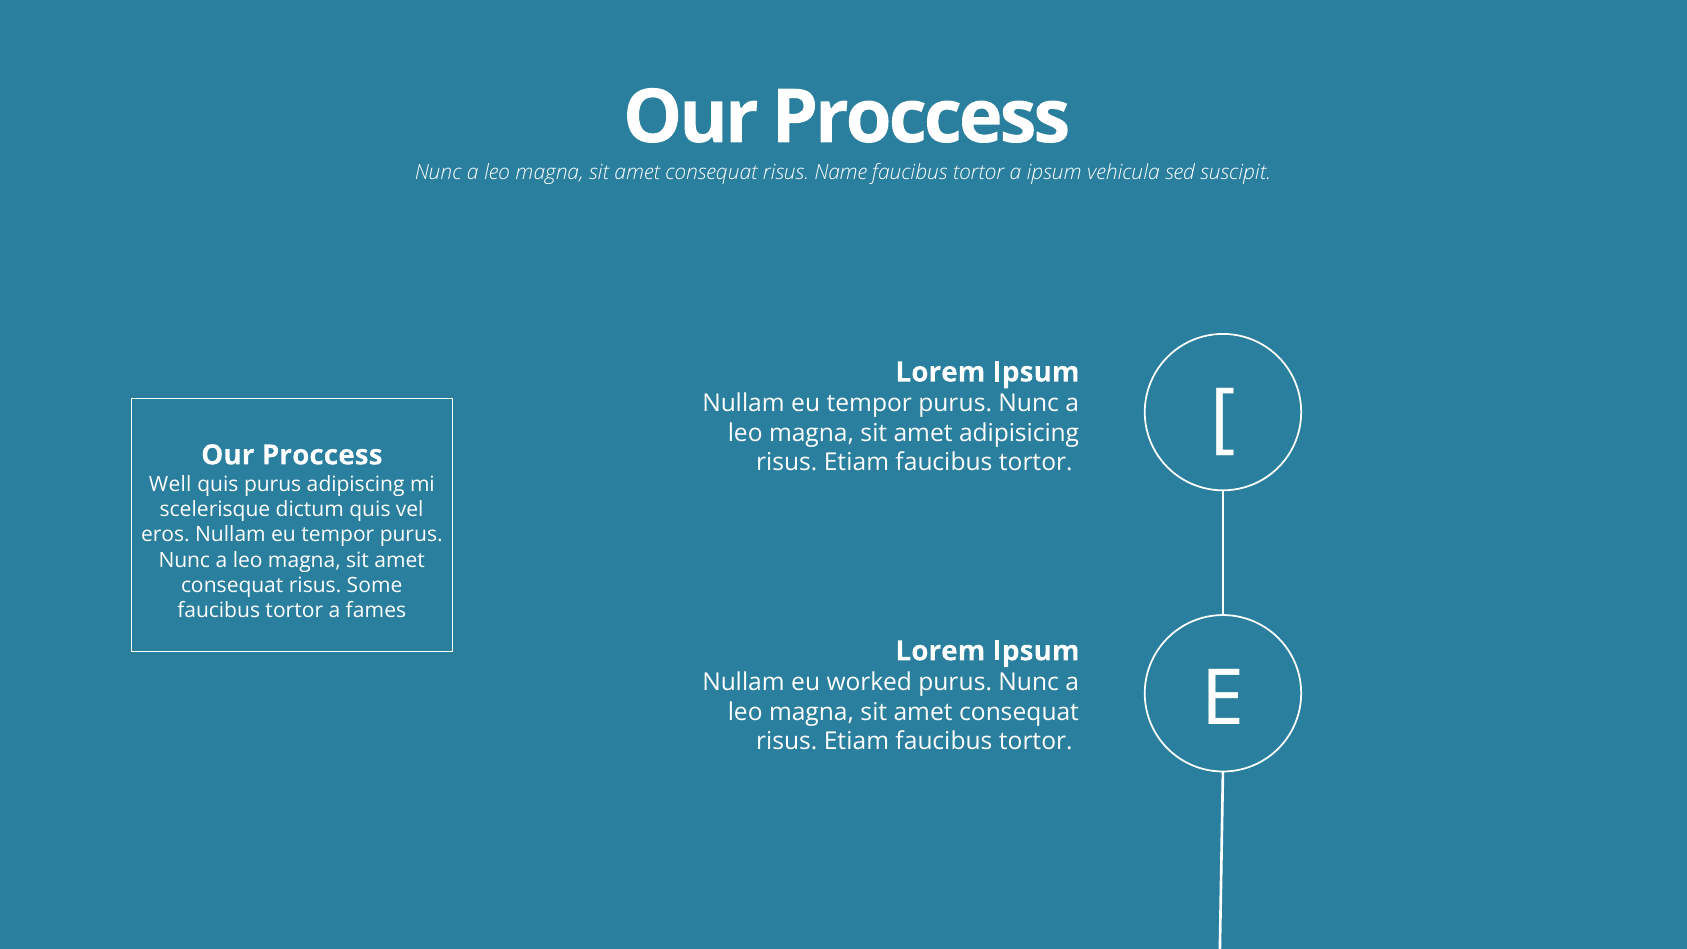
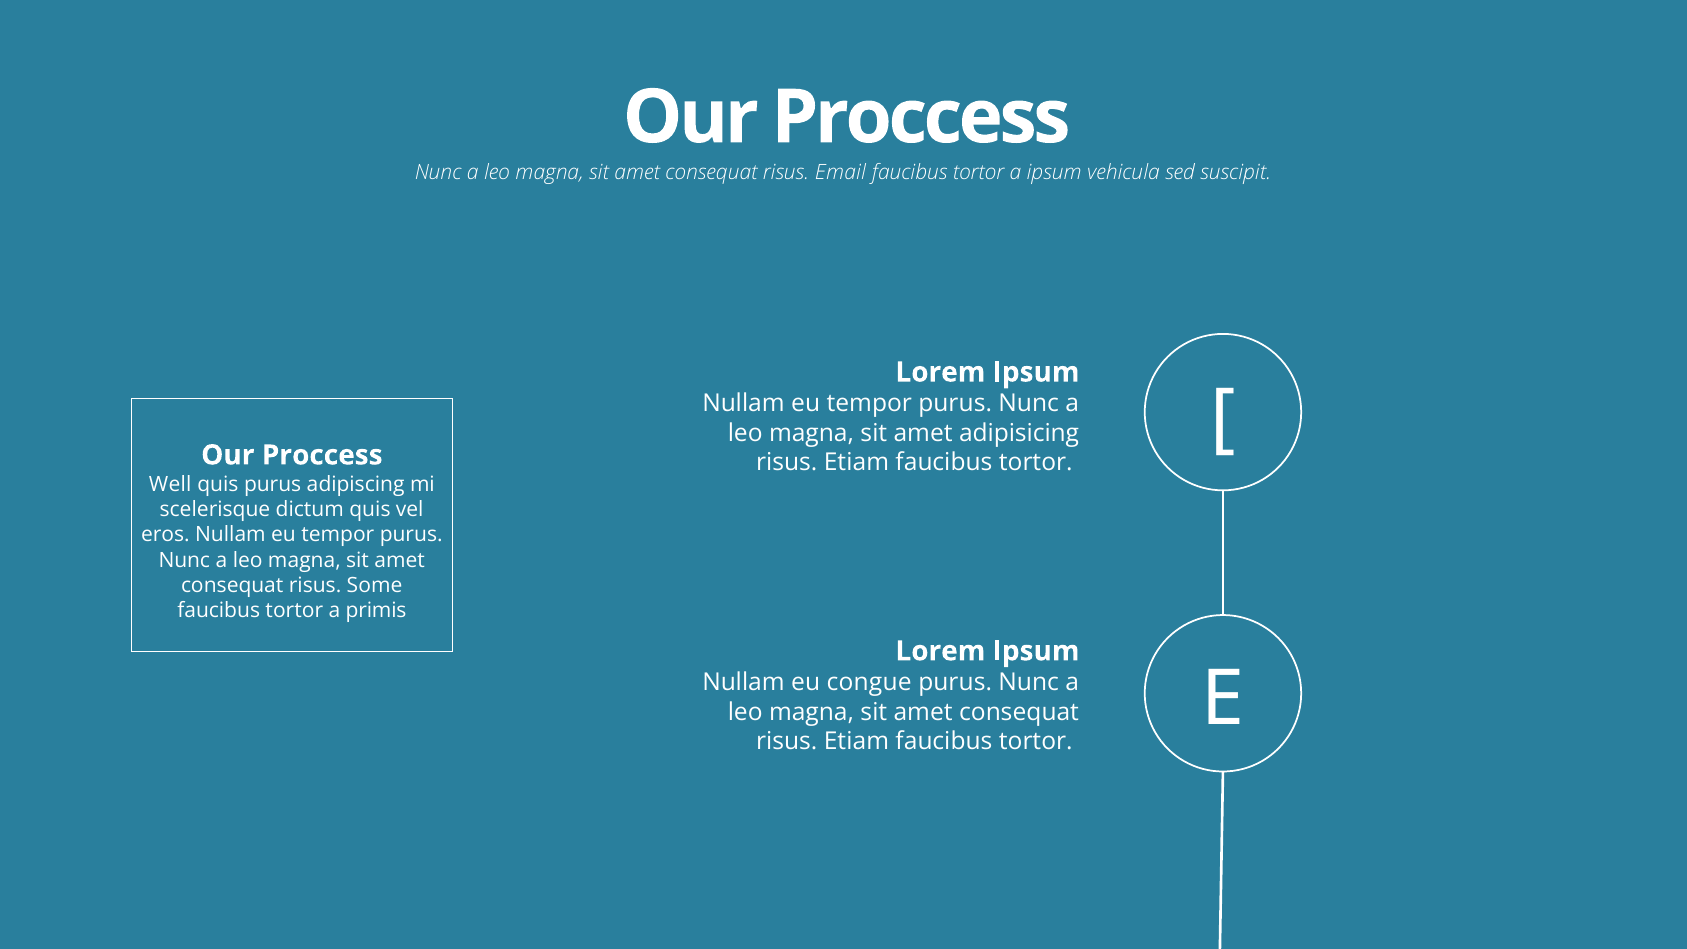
Name: Name -> Email (841, 172)
fames: fames -> primis (376, 611)
worked: worked -> congue (869, 682)
